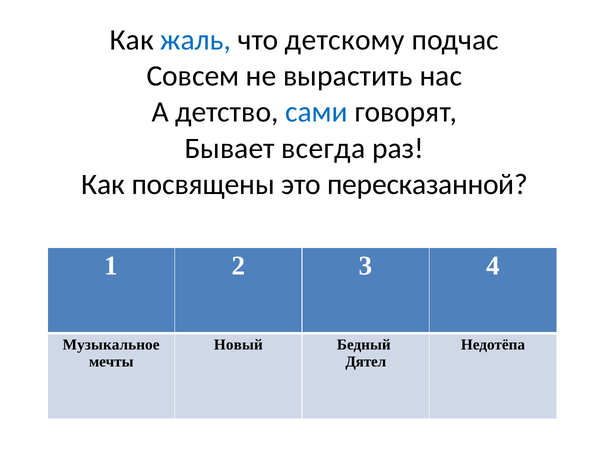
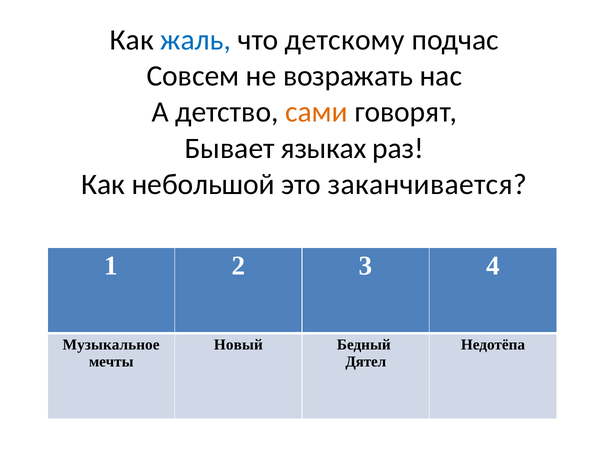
вырастить: вырастить -> возражать (348, 76)
сами colour: blue -> orange (317, 112)
всегда: всегда -> языках (324, 148)
посвящены: посвящены -> небольшой (203, 184)
пересказанной: пересказанной -> заканчивается (427, 184)
